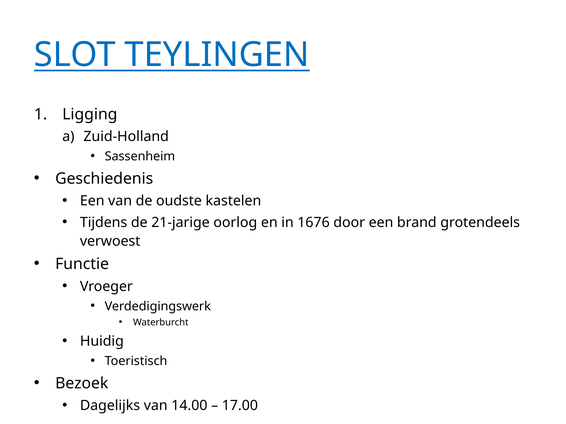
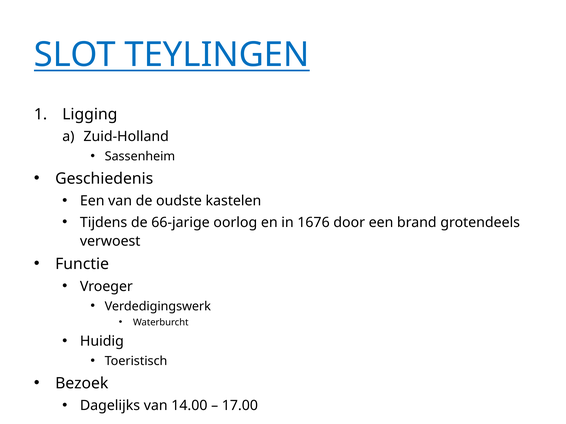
21-jarige: 21-jarige -> 66-jarige (181, 223)
